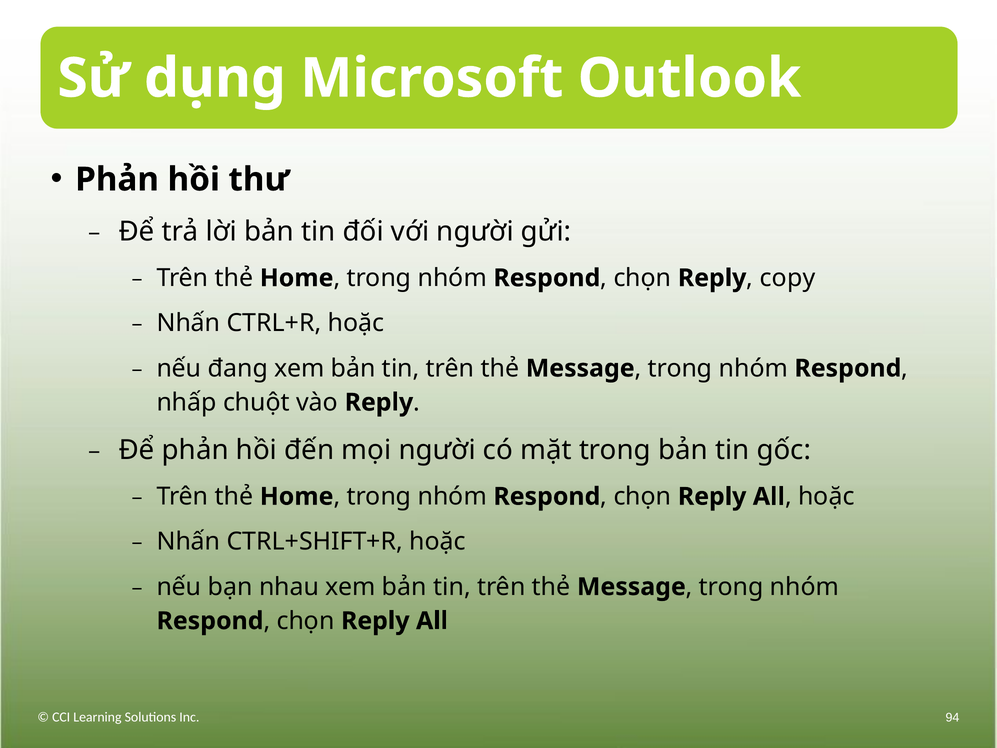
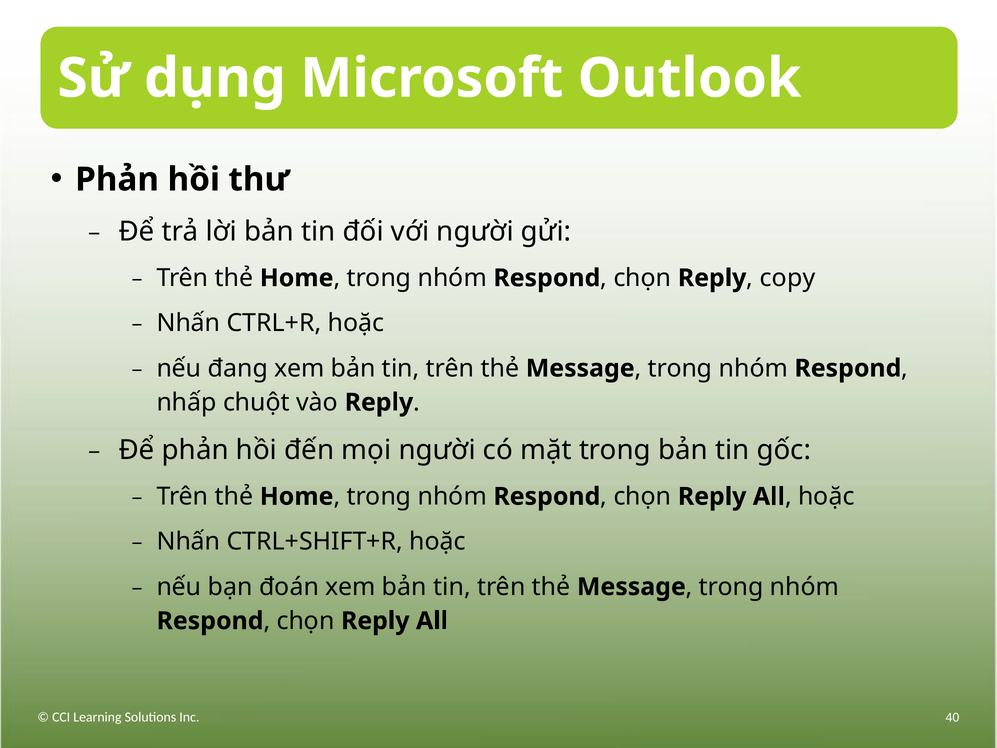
nhau: nhau -> đoán (289, 587)
94: 94 -> 40 (952, 717)
